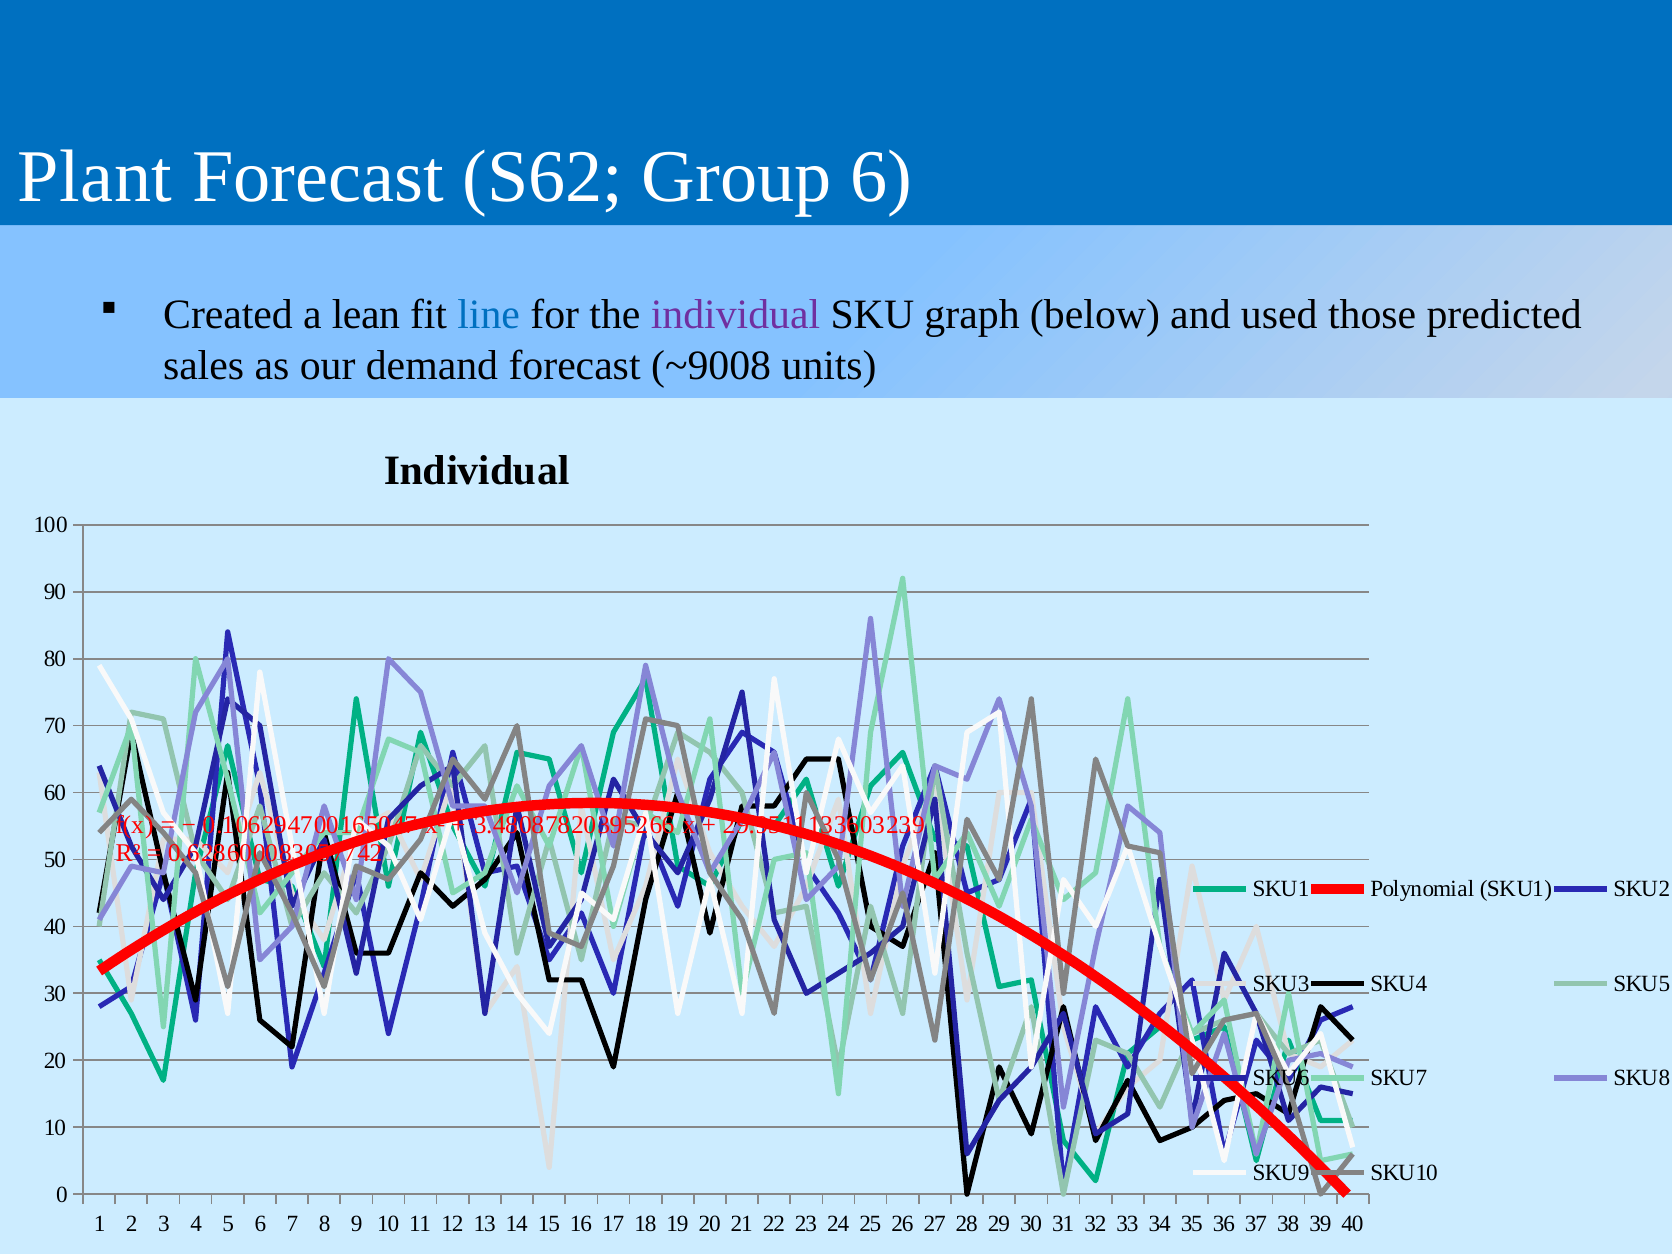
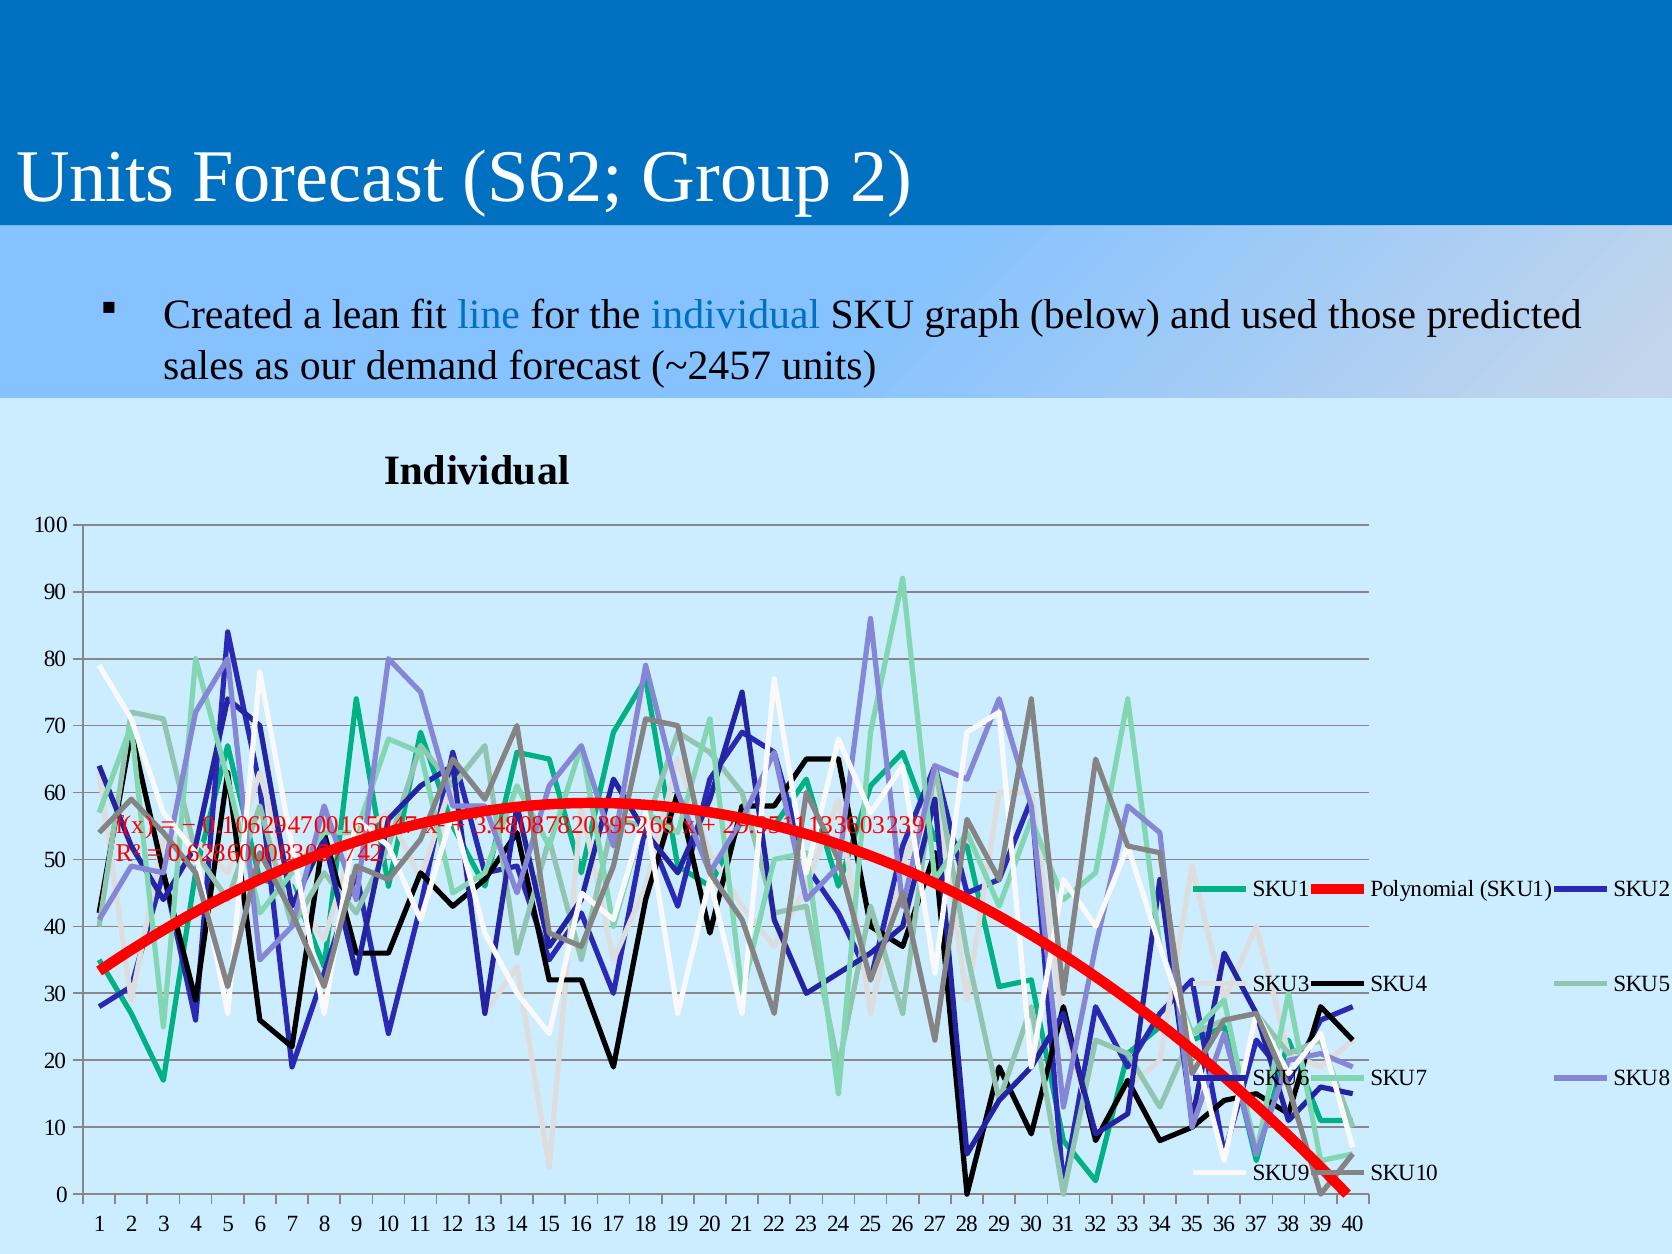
Plant: Plant -> Units (96, 177)
Group 6: 6 -> 2 (881, 177)
individual colour: purple -> blue (736, 315)
~9008: ~9008 -> ~2457 (711, 365)
